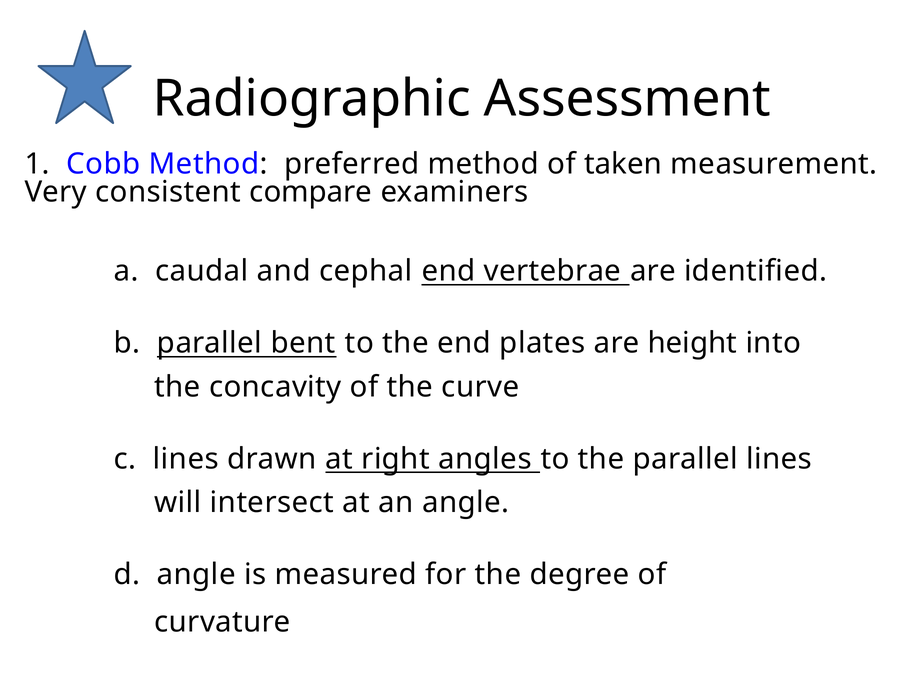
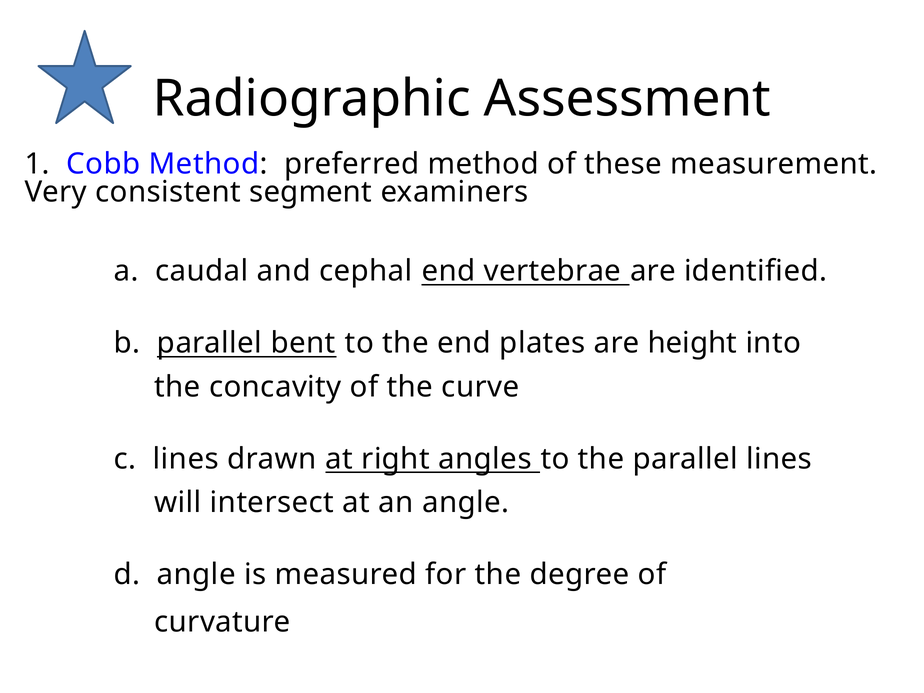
taken: taken -> these (623, 164)
compare: compare -> segment (311, 192)
